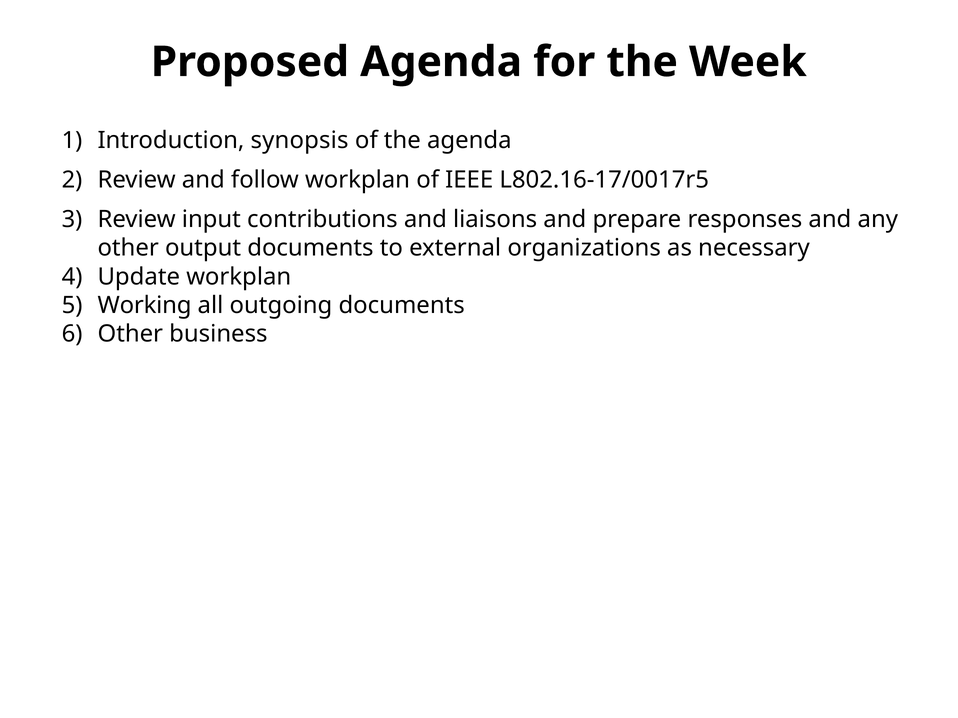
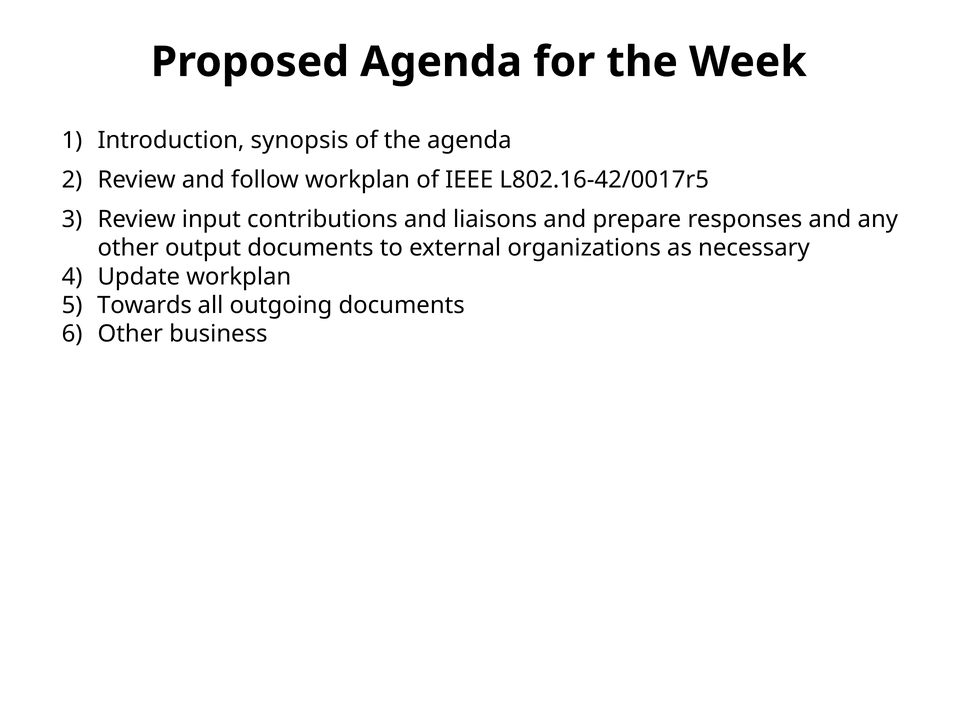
L802.16-17/0017r5: L802.16-17/0017r5 -> L802.16-42/0017r5 (604, 180)
Working: Working -> Towards (145, 306)
